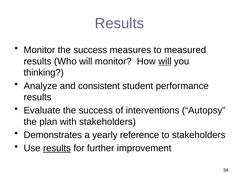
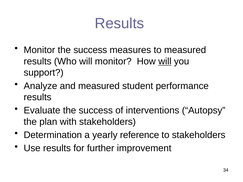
thinking: thinking -> support (44, 73)
and consistent: consistent -> measured (99, 86)
Demonstrates: Demonstrates -> Determination (53, 135)
results underline: present -> none (57, 148)
